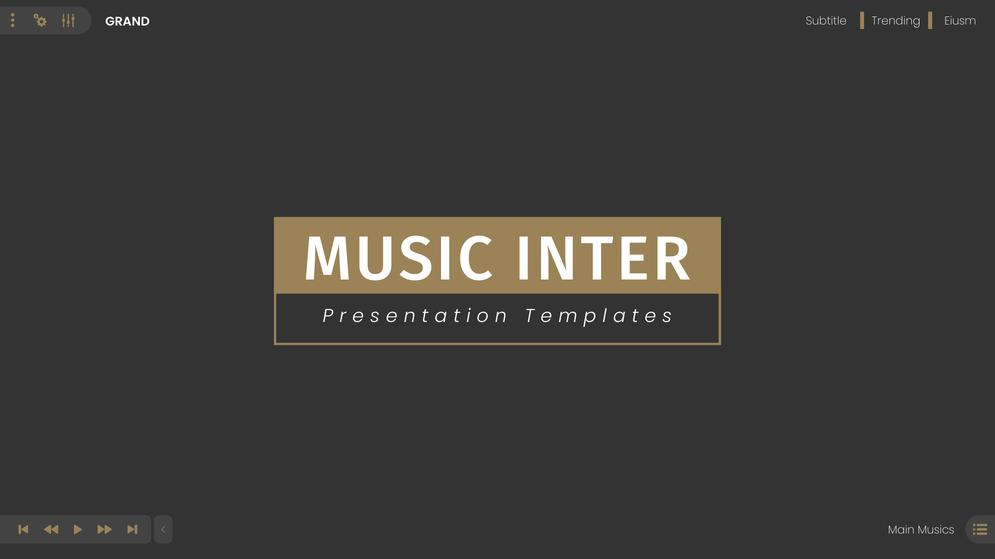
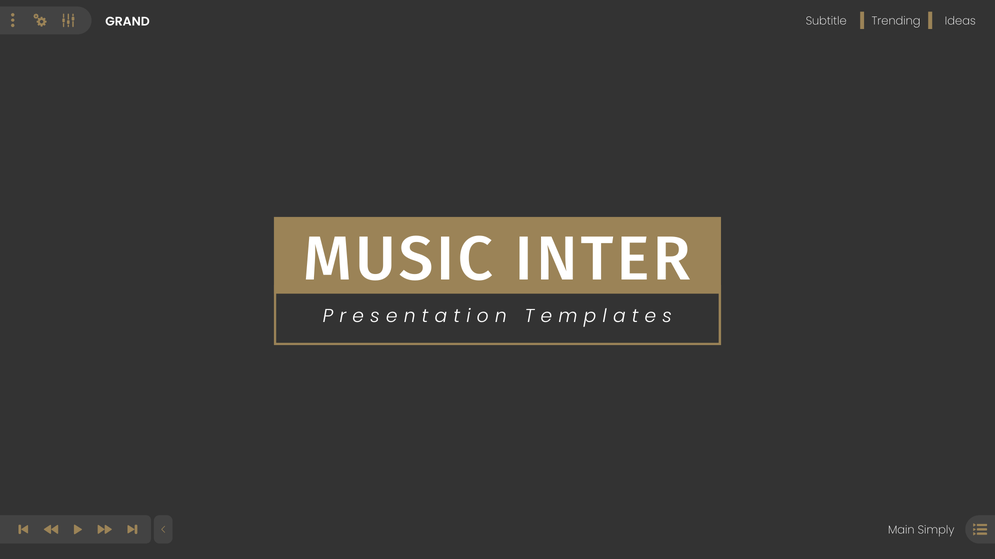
Eiusm: Eiusm -> Ideas (960, 21)
Musics: Musics -> Simply (936, 531)
